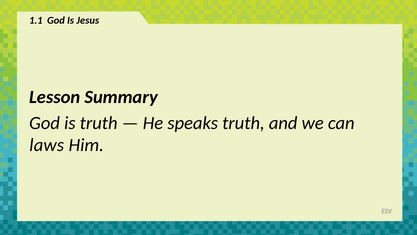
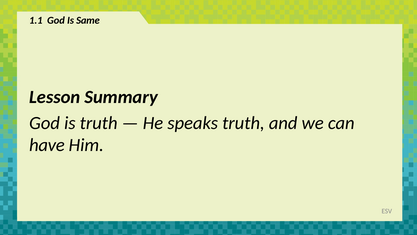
Jesus: Jesus -> Same (88, 20)
laws: laws -> have (47, 145)
